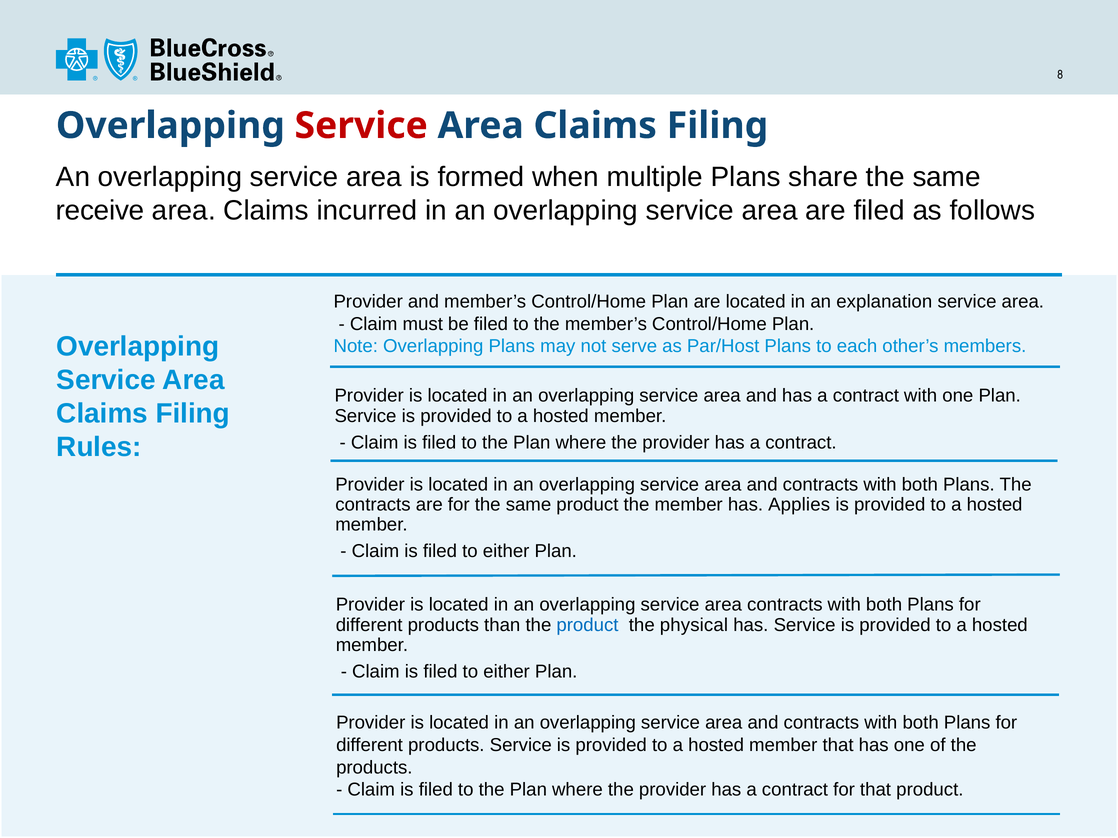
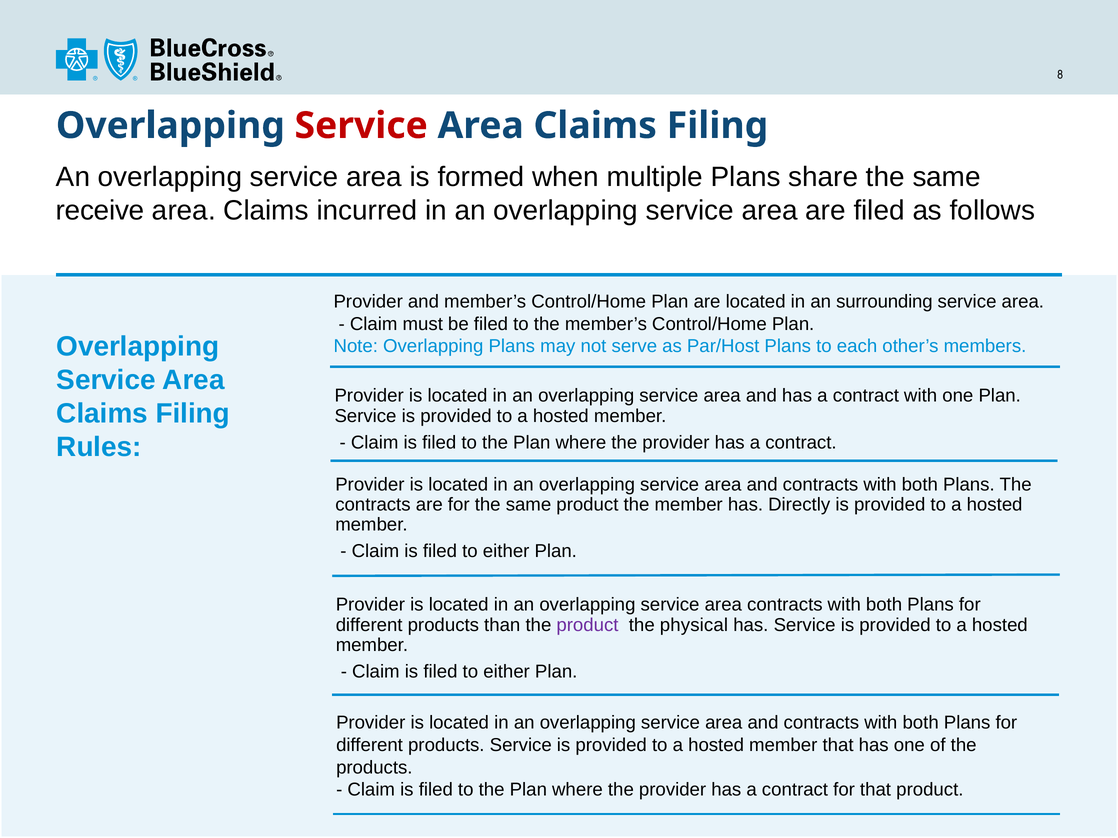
explanation: explanation -> surrounding (884, 302)
Applies: Applies -> Directly (799, 505)
product colour: blue -> purple (587, 625)
